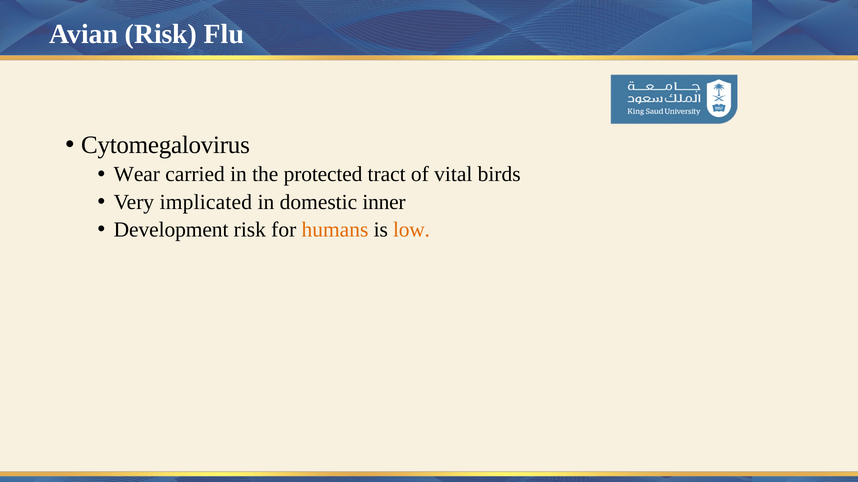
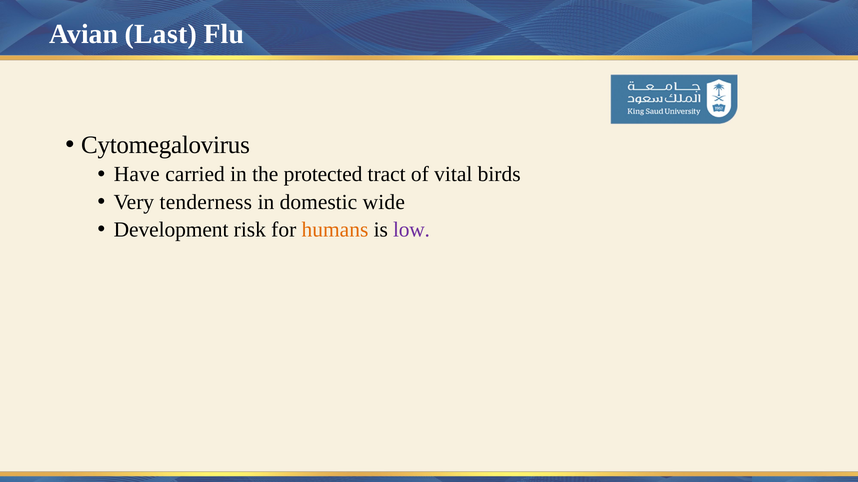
Avian Risk: Risk -> Last (161, 34)
Wear: Wear -> Have (137, 175)
implicated: implicated -> tenderness (206, 202)
inner: inner -> wide (384, 202)
low colour: orange -> purple (412, 230)
